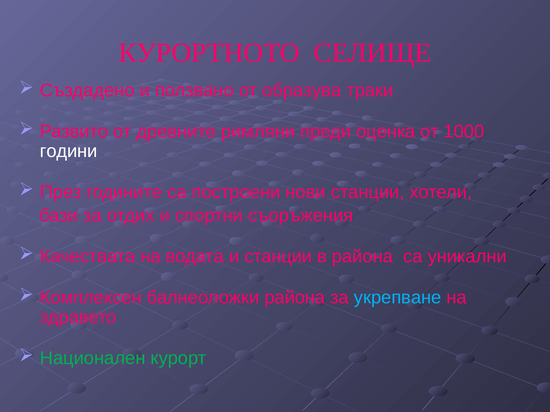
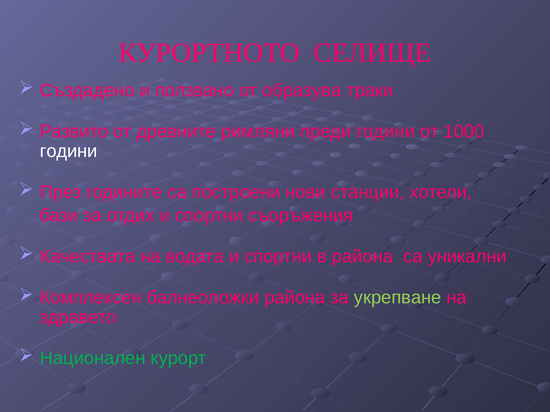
преди оценка: оценка -> години (386, 131)
водата и станции: станции -> спортни (278, 257)
укрепване colour: light blue -> light green (398, 298)
